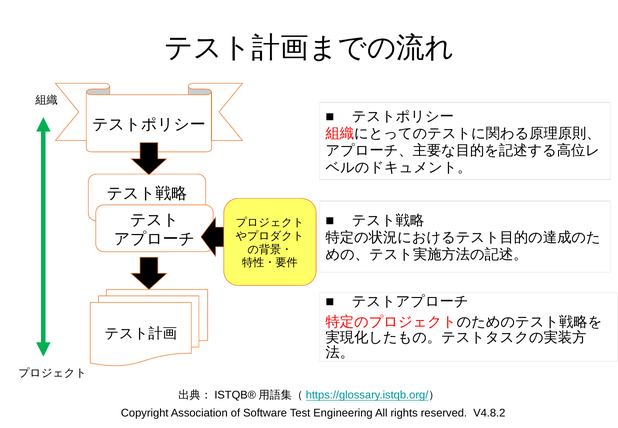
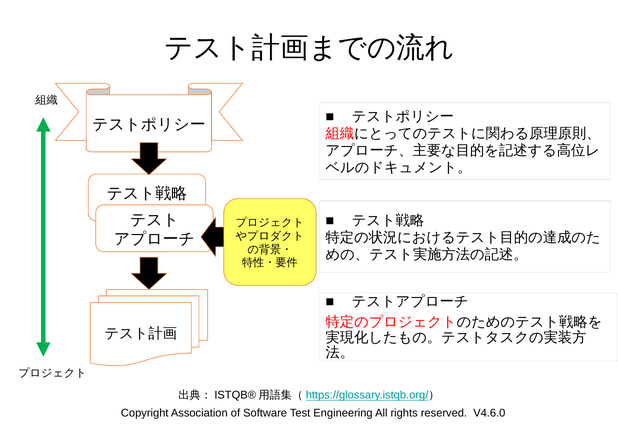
V4.8.2: V4.8.2 -> V4.6.0 (489, 413)
